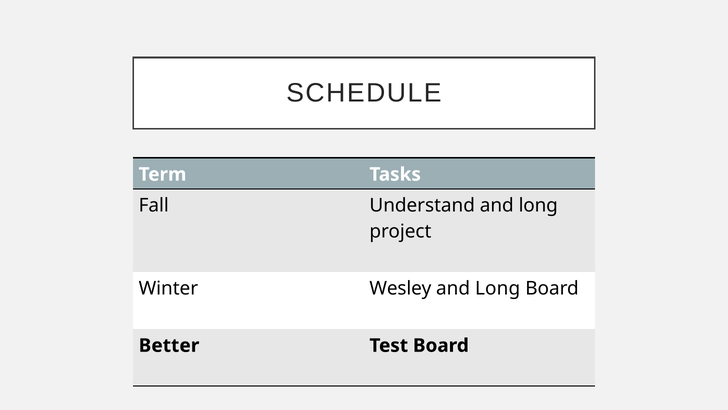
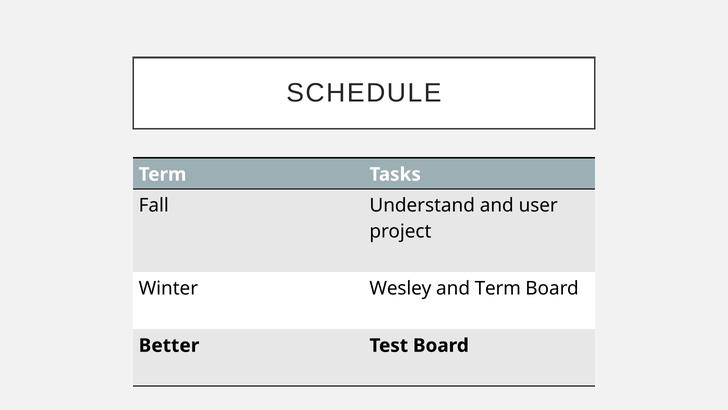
Understand and long: long -> user (538, 205)
Long: Long -> Term (498, 288)
